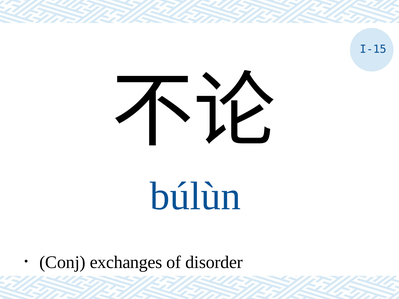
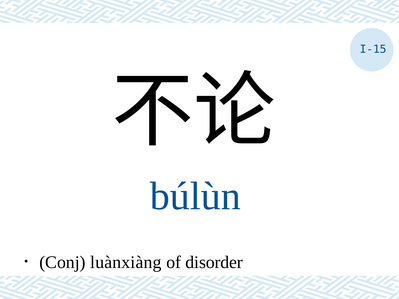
exchanges: exchanges -> luànxiàng (126, 263)
